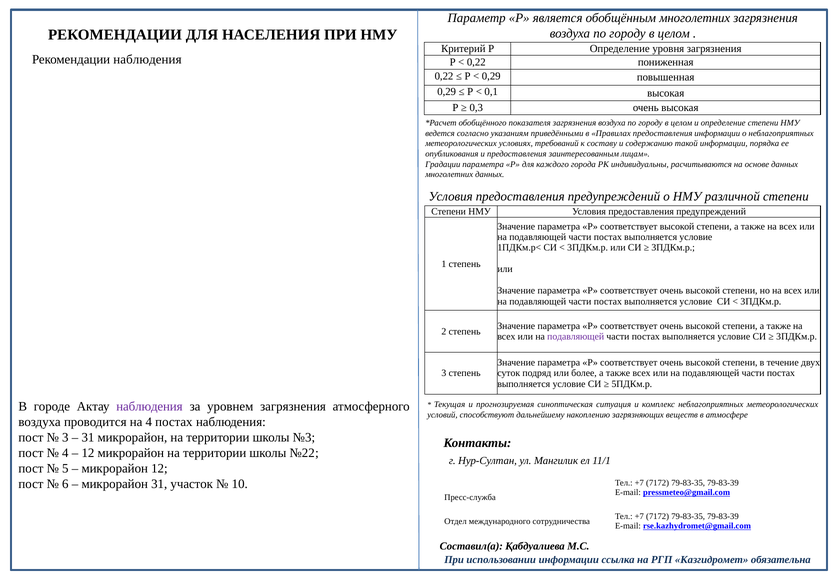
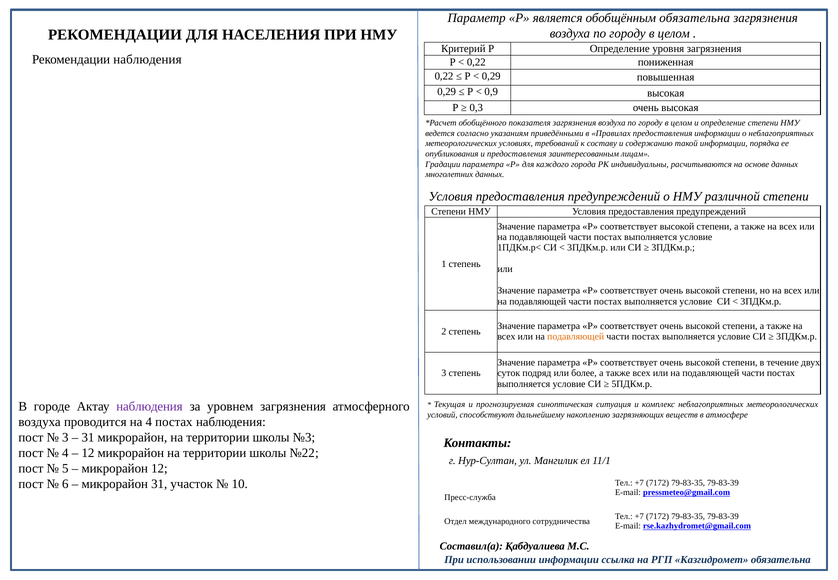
обобщённым многолетних: многолетних -> обязательна (695, 18)
0,1: 0,1 -> 0,9 (491, 92)
подавляющей colour: purple -> orange (576, 337)
